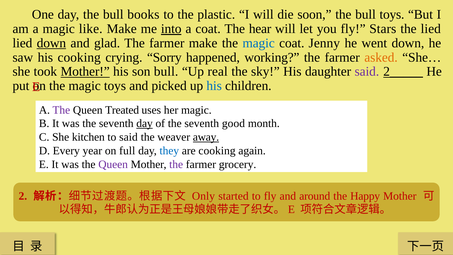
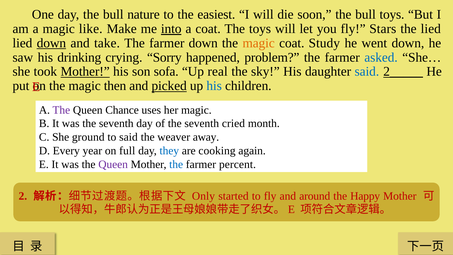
books: books -> nature (144, 14)
plastic: plastic -> easiest (216, 14)
The hear: hear -> toys (260, 29)
glad: glad -> take (107, 43)
farmer make: make -> down (203, 43)
magic colour: blue -> orange (259, 43)
Jenny: Jenny -> Study (324, 43)
his cooking: cooking -> drinking (79, 57)
working: working -> problem (272, 57)
asked colour: orange -> blue (381, 57)
son bull: bull -> sofa (166, 72)
said colour: purple -> blue (367, 72)
magic toys: toys -> then (115, 86)
picked underline: none -> present (169, 86)
Treated: Treated -> Chance (122, 110)
day underline: present -> none (145, 123)
good: good -> cried (233, 123)
kitchen: kitchen -> ground (88, 137)
away underline: present -> none (206, 137)
the colour: purple -> blue (176, 164)
grocery: grocery -> percent (238, 164)
